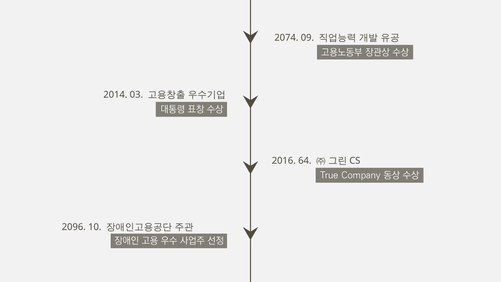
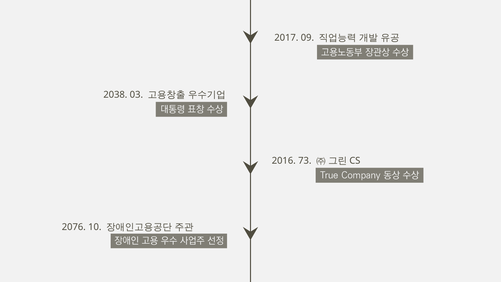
2074: 2074 -> 2017 (286, 38)
2014: 2014 -> 2038 (115, 95)
64: 64 -> 73 (305, 161)
2096: 2096 -> 2076 (74, 227)
